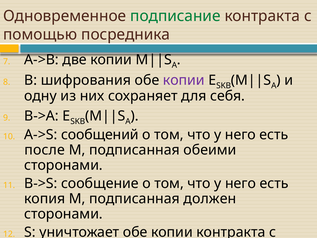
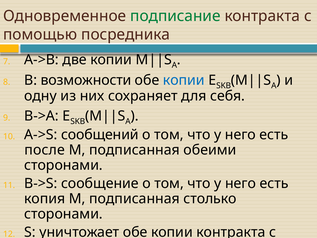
шифрования: шифрования -> возможности (86, 80)
копии colour: purple -> blue (184, 80)
должен: должен -> столько (210, 199)
